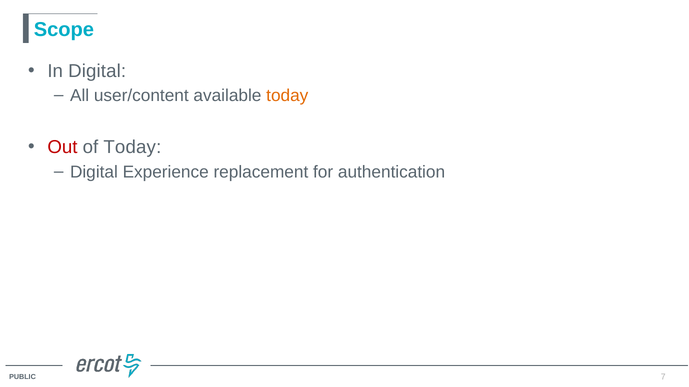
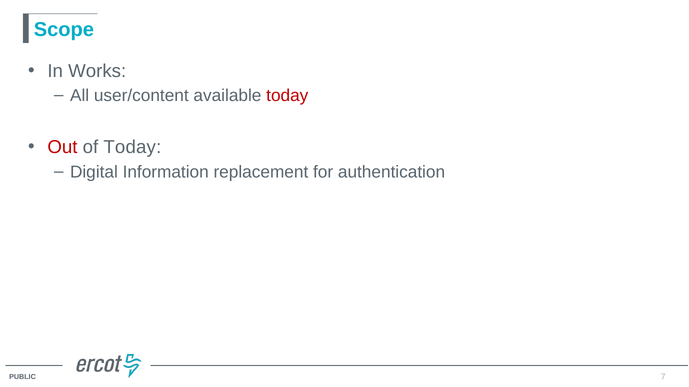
In Digital: Digital -> Works (97, 71)
today colour: orange -> red (287, 96)
Experience: Experience -> Information (166, 172)
